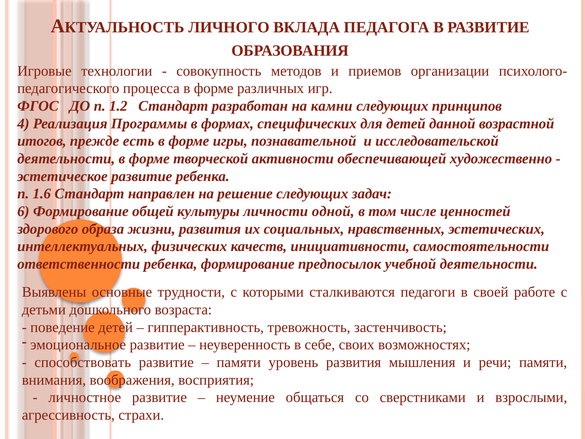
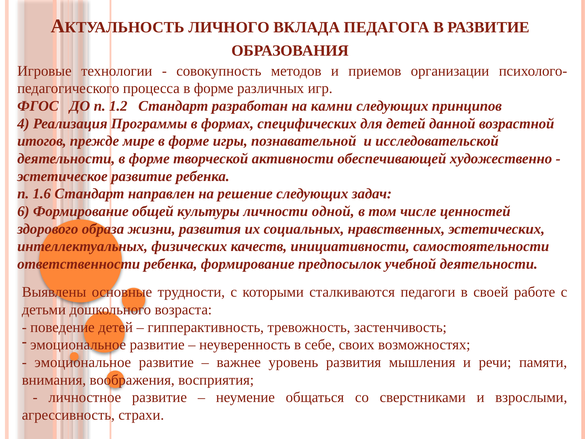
есть: есть -> мире (139, 141)
способствовать: способствовать -> эмоциональное (83, 362)
памяти: памяти -> важнее (239, 362)
